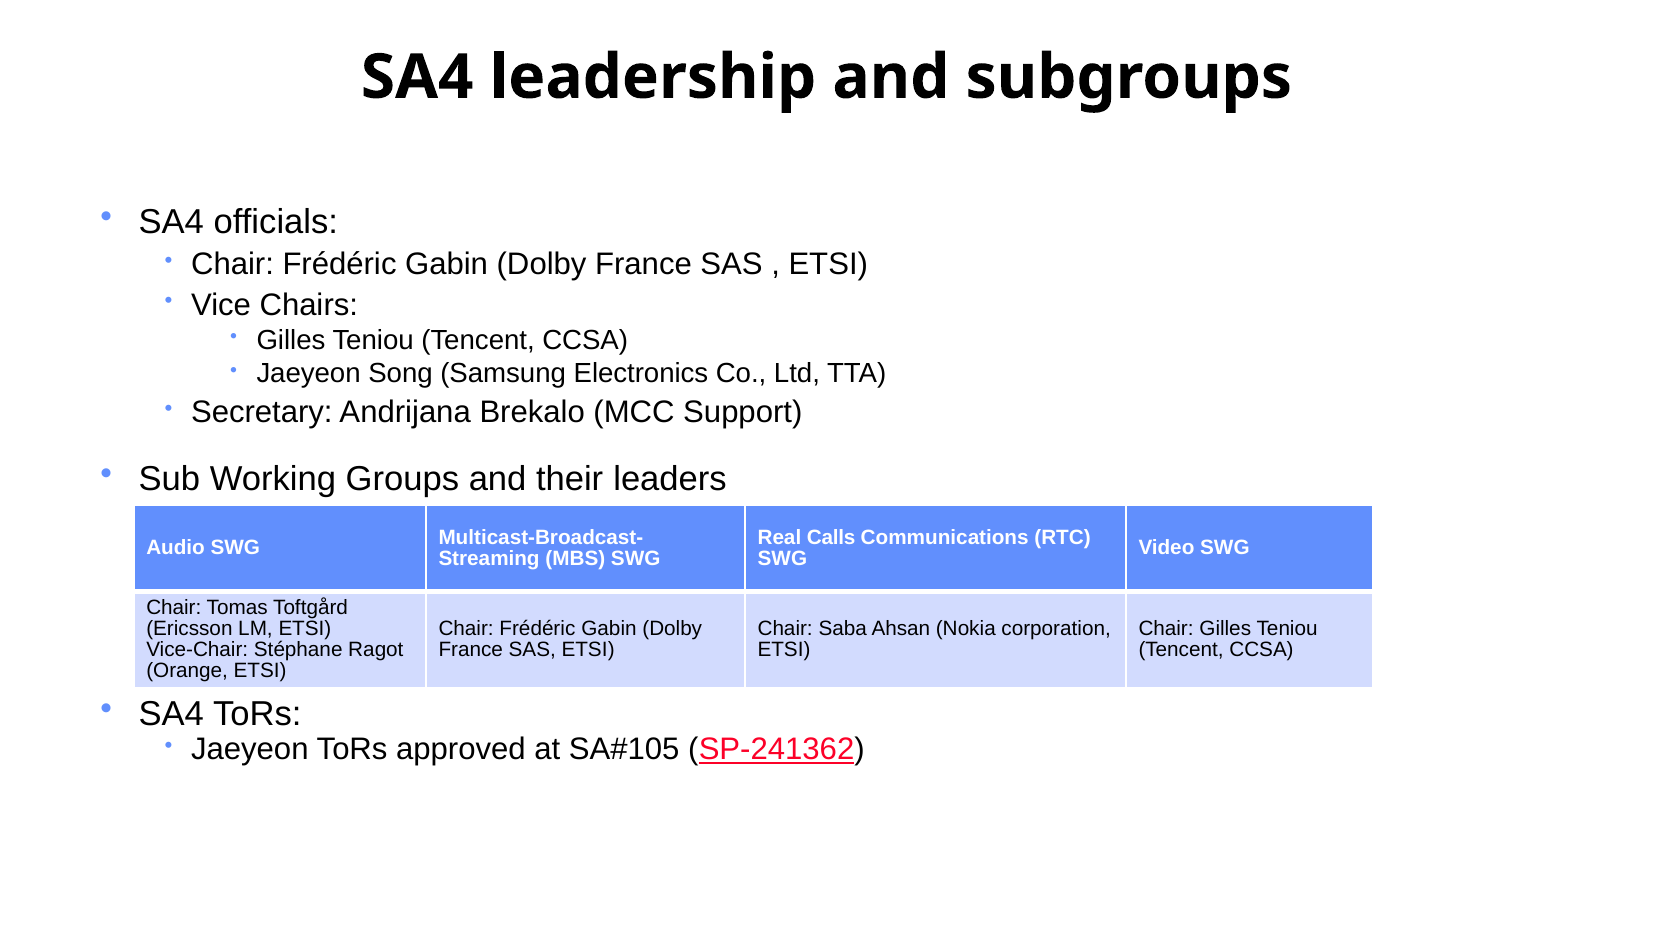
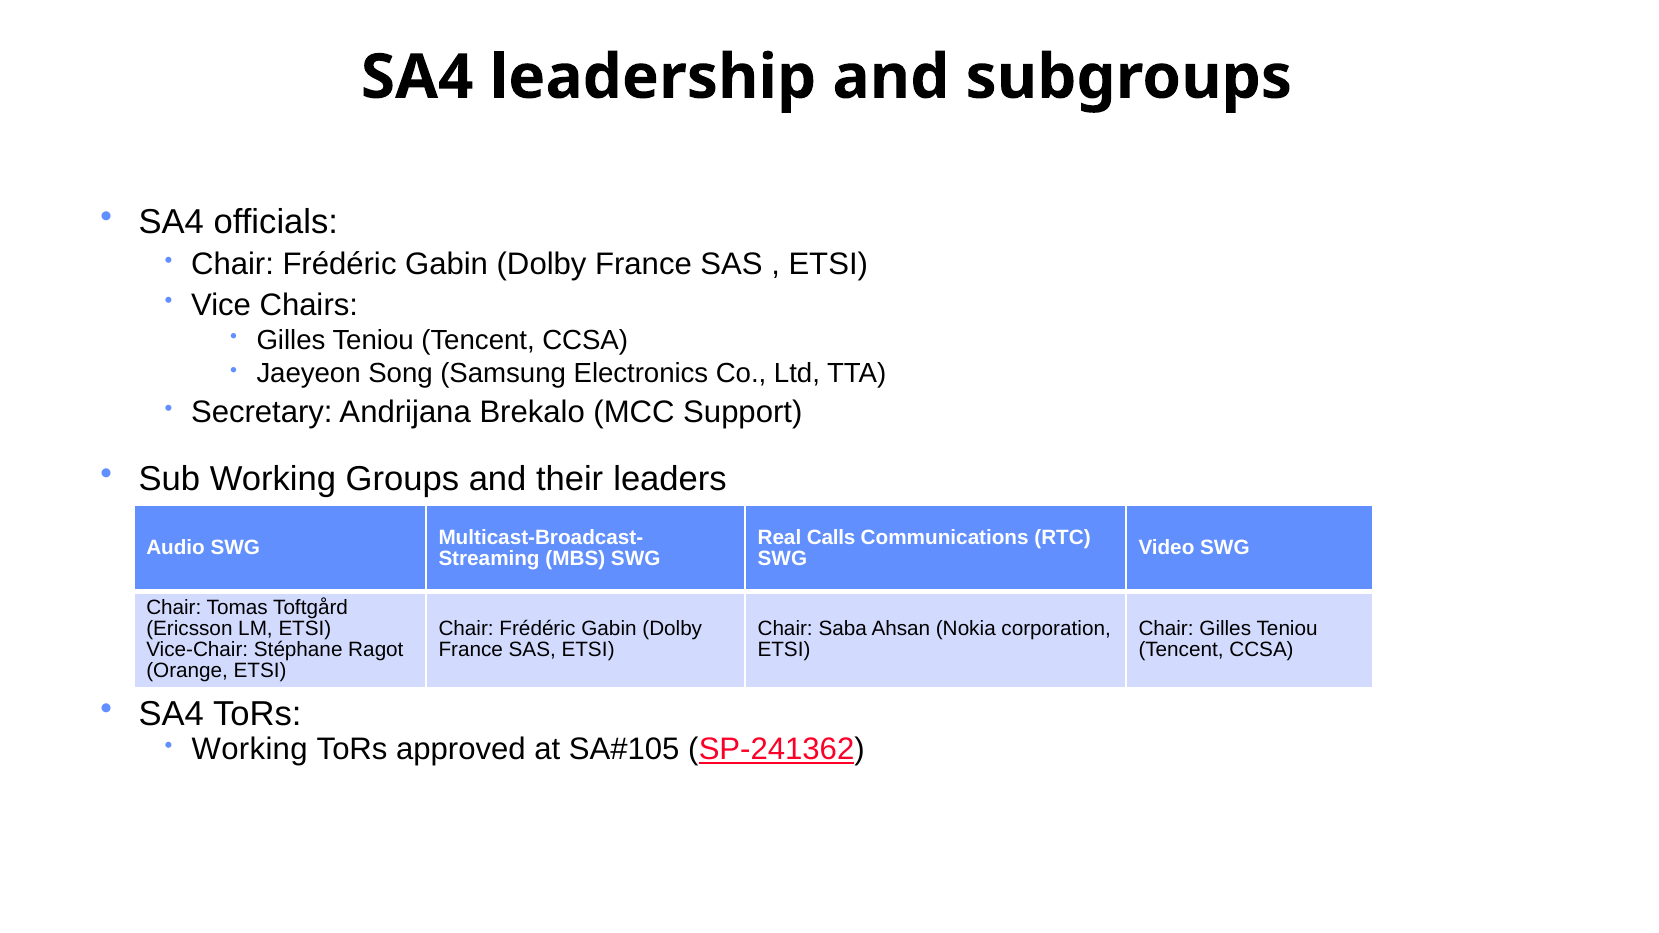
Jaeyeon: Jaeyeon -> Working (250, 750)
